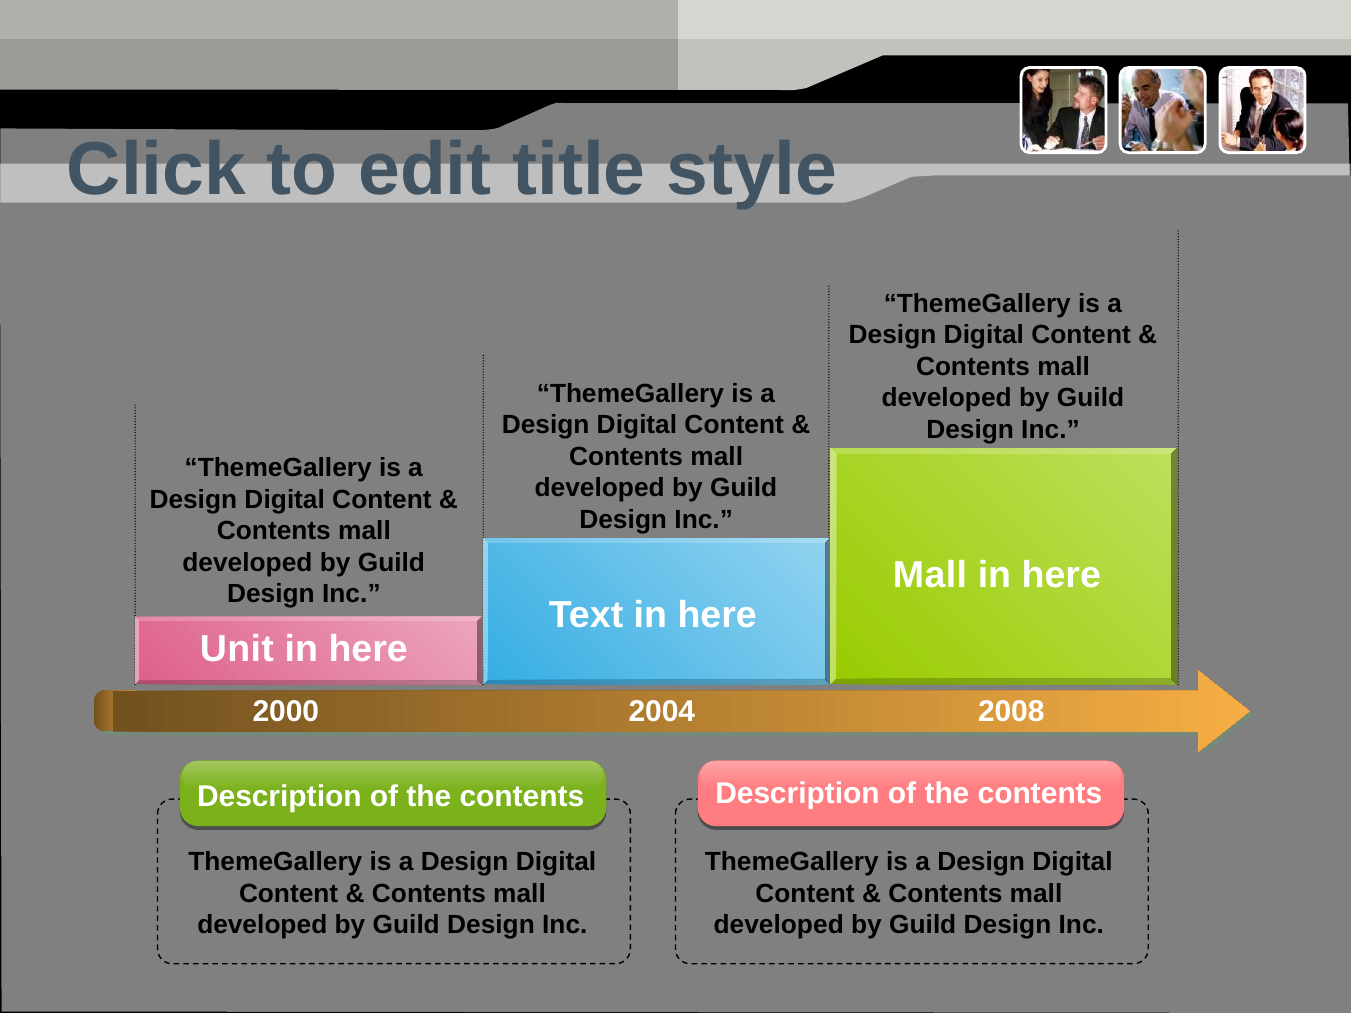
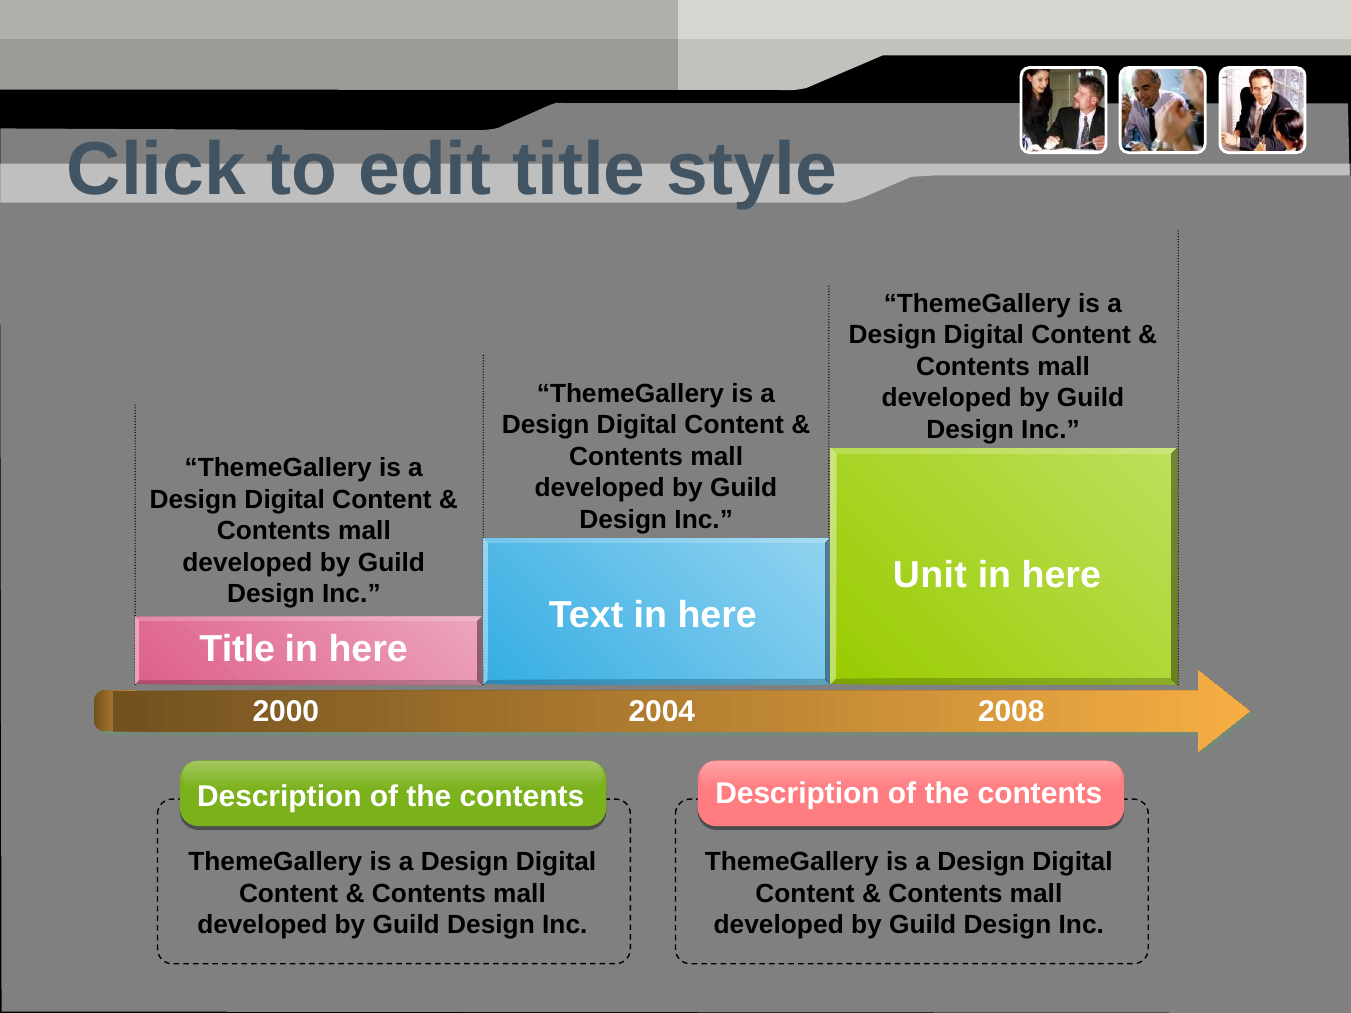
Mall: Mall -> Unit (930, 576)
Unit: Unit -> Title (237, 649)
